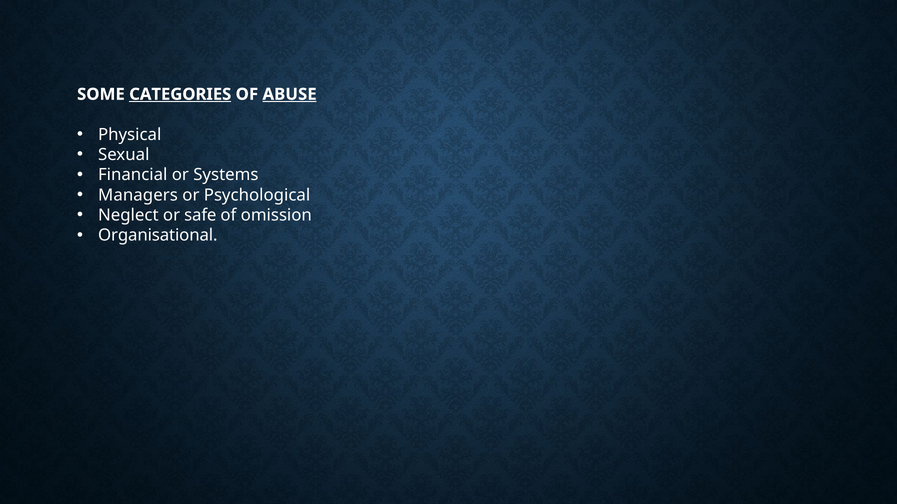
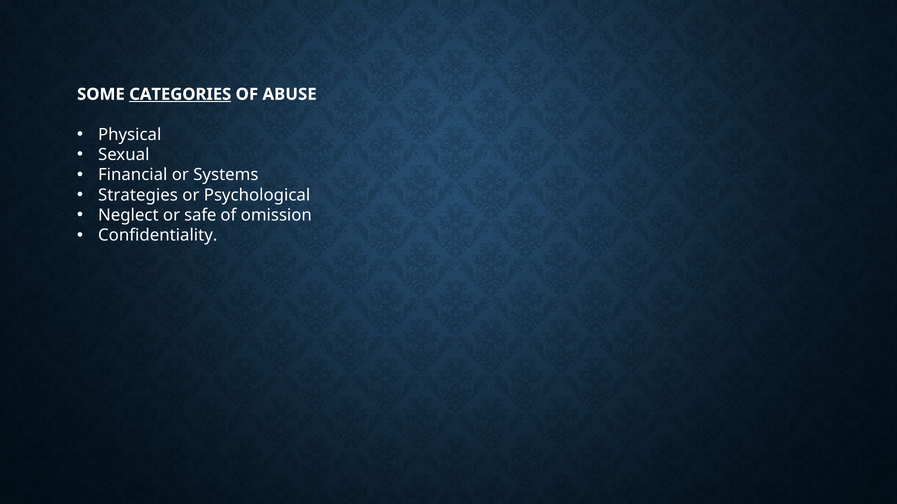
ABUSE underline: present -> none (290, 94)
Managers: Managers -> Strategies (138, 195)
Organisational: Organisational -> Confidentiality (158, 236)
